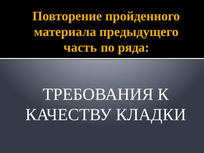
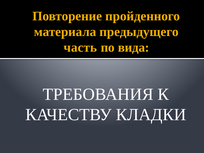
ряда: ряда -> вида (134, 47)
